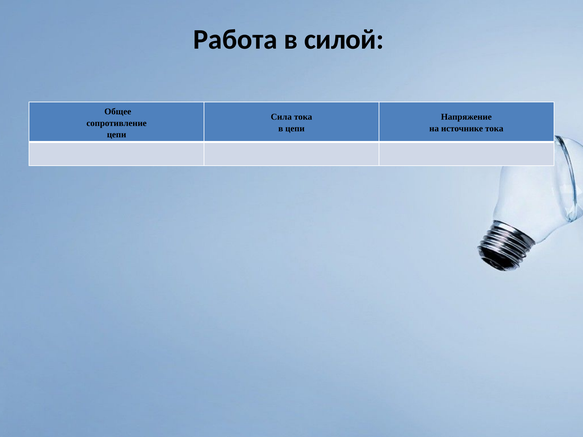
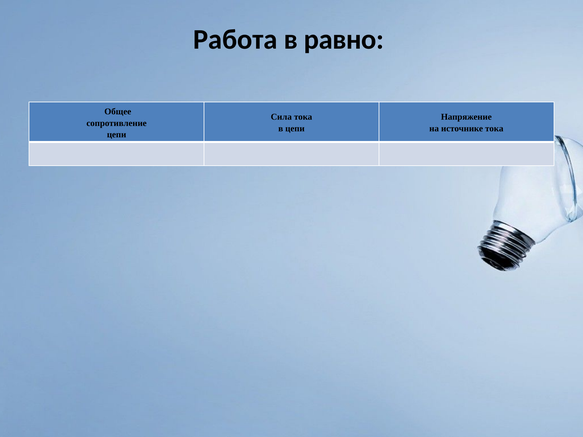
силой: силой -> равно (344, 39)
